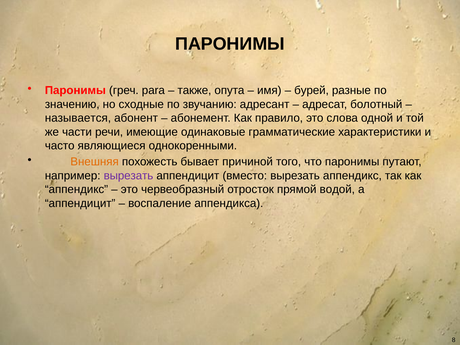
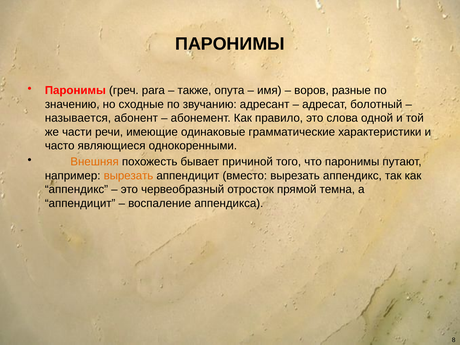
бурей: бурей -> воров (312, 91)
вырезать colour: purple -> orange (128, 176)
водой: водой -> темна (337, 189)
